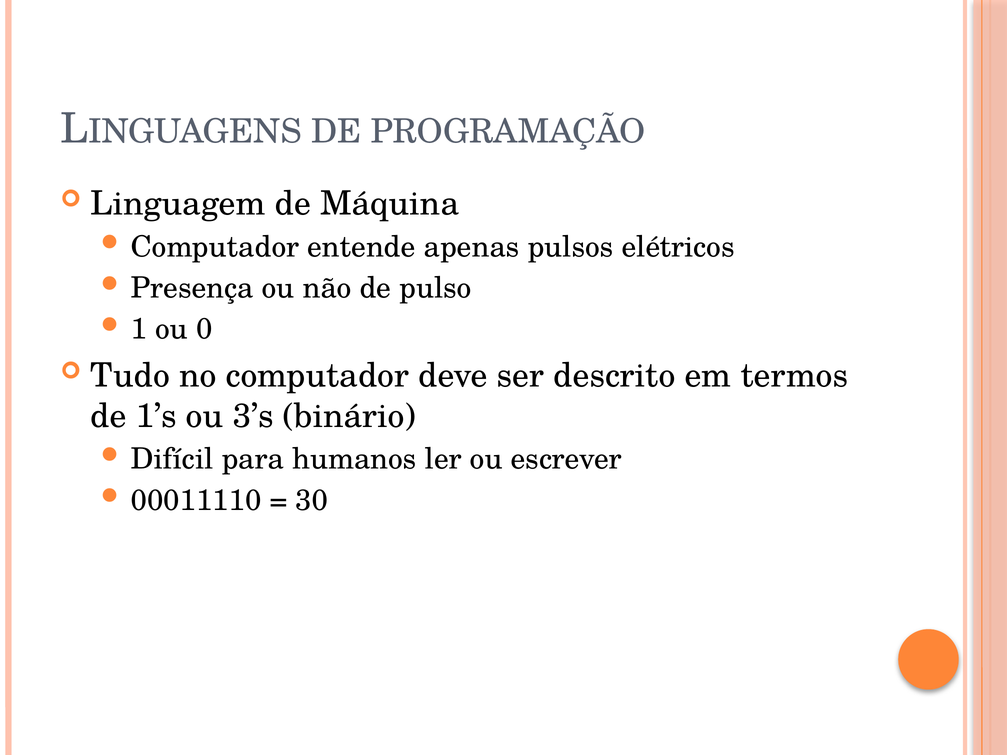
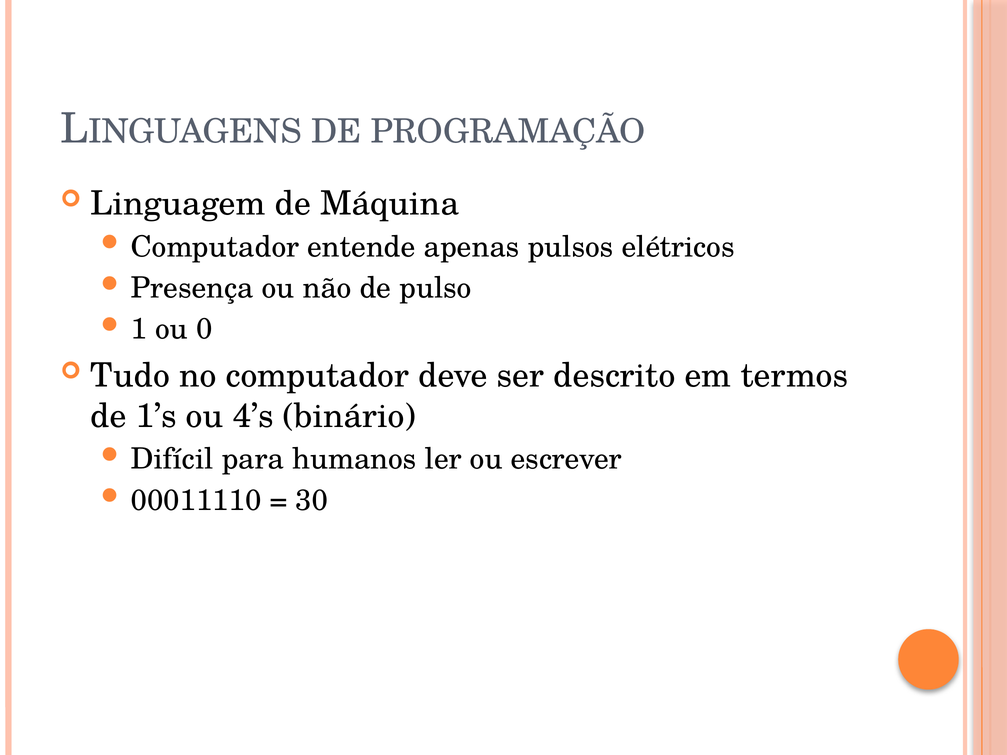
3’s: 3’s -> 4’s (253, 416)
